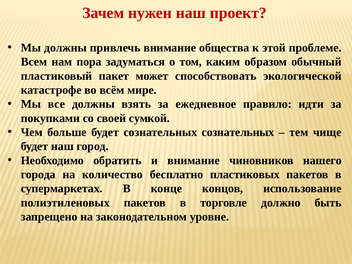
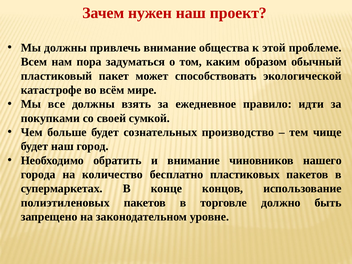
сознательных сознательных: сознательных -> производство (238, 132)
